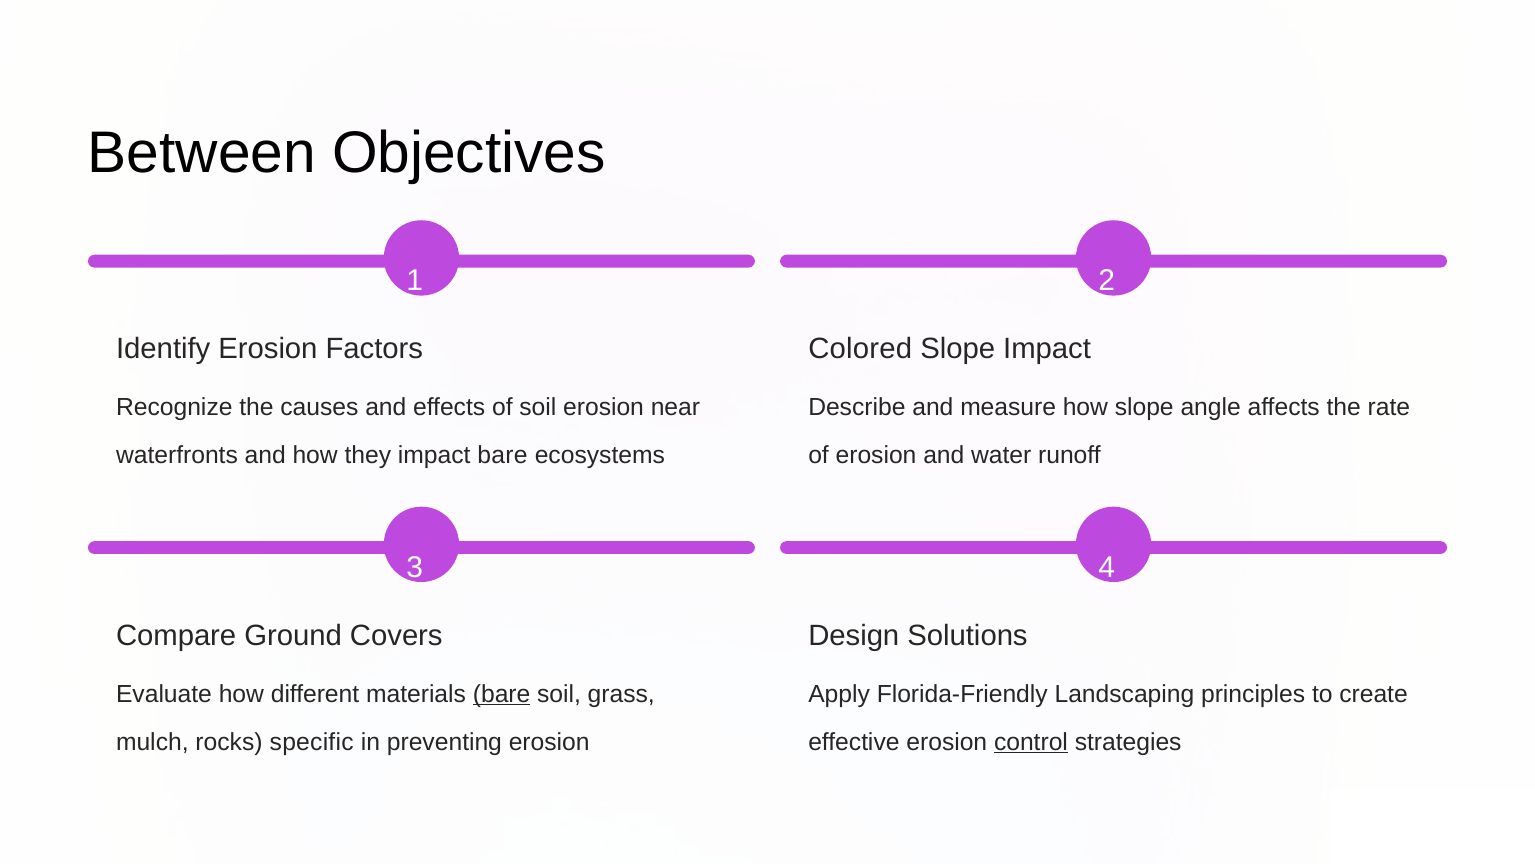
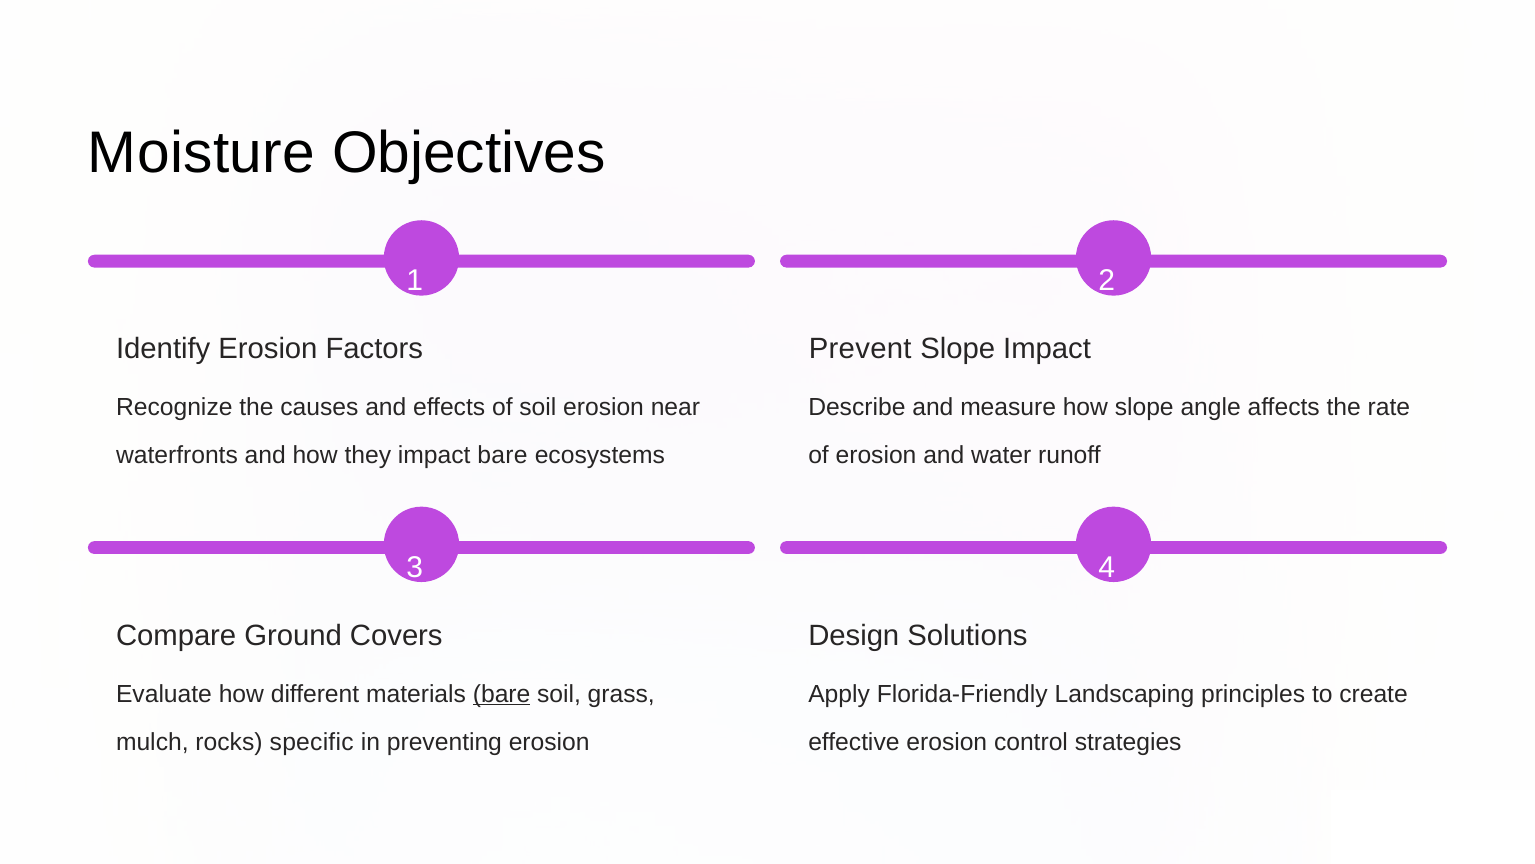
Between: Between -> Moisture (202, 153)
Colored: Colored -> Prevent (860, 349)
control underline: present -> none (1031, 742)
